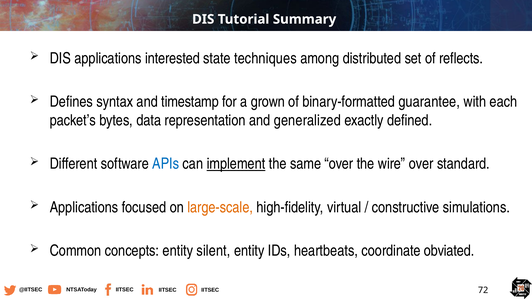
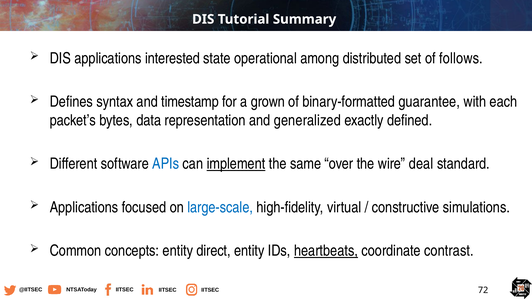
techniques: techniques -> operational (265, 58)
reflects: reflects -> follows (461, 58)
wire over: over -> deal (421, 164)
large-scale colour: orange -> blue (220, 207)
silent: silent -> direct (214, 251)
heartbeats underline: none -> present (326, 251)
obviated: obviated -> contrast (449, 251)
